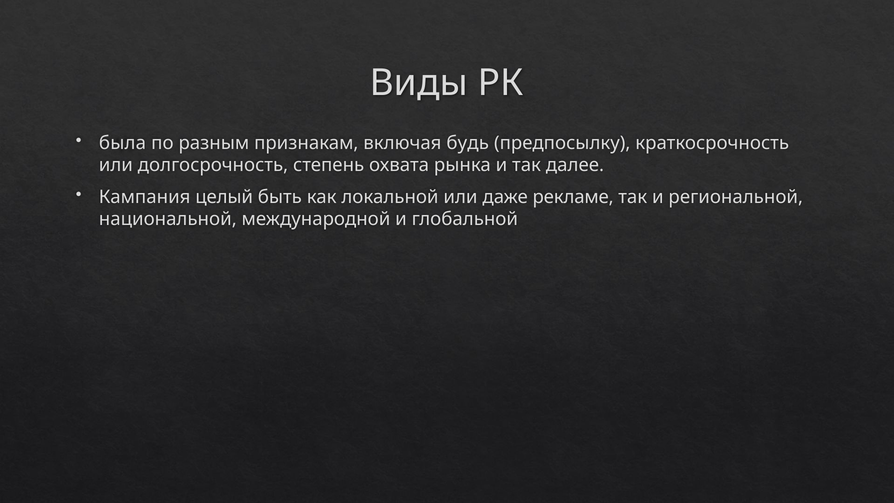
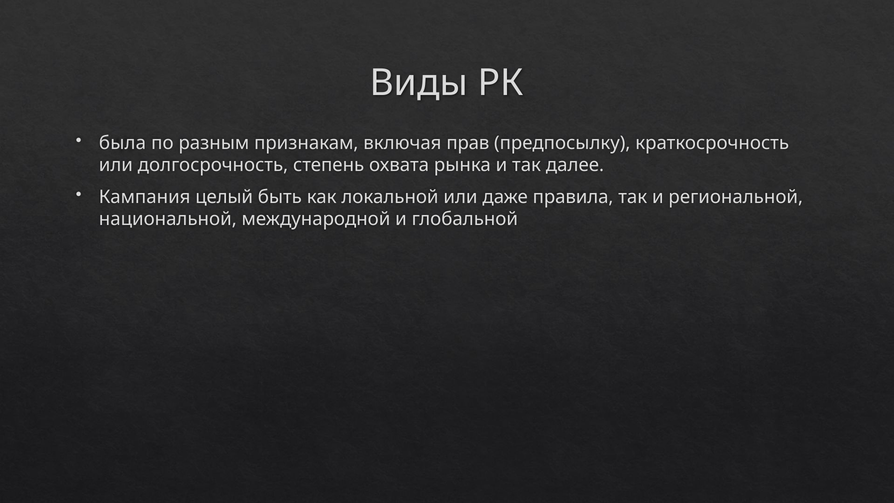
будь: будь -> прав (468, 143)
рекламе: рекламе -> правила (573, 197)
